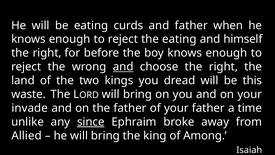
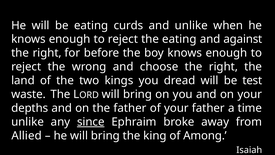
and father: father -> unlike (191, 25)
himself: himself -> against (243, 39)
and underline: present -> none (123, 67)
this: this -> test (252, 80)
invade: invade -> depths (30, 108)
